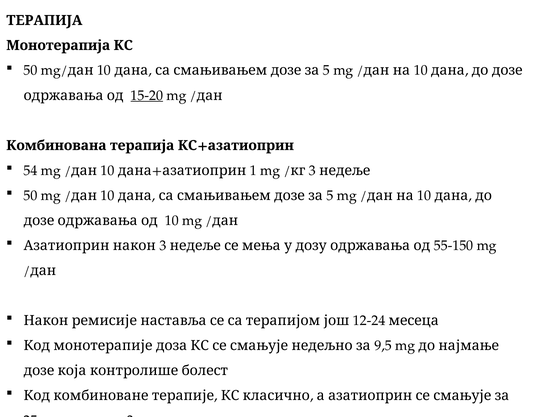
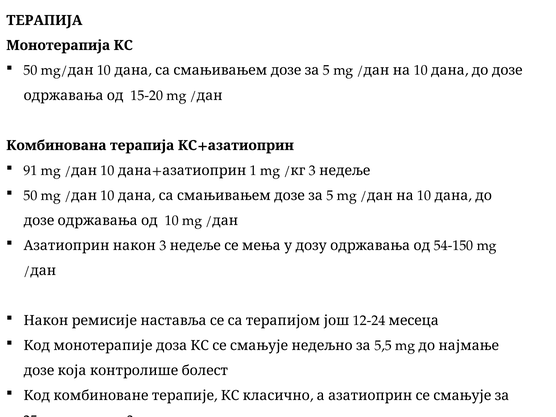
15-20 underline: present -> none (147, 95)
54: 54 -> 91 (31, 170)
55-150: 55-150 -> 54-150 (454, 246)
9,5: 9,5 -> 5,5 (383, 346)
